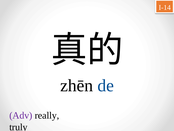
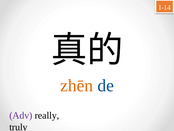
zhēn colour: black -> orange (77, 85)
